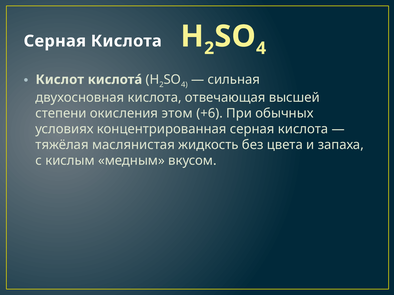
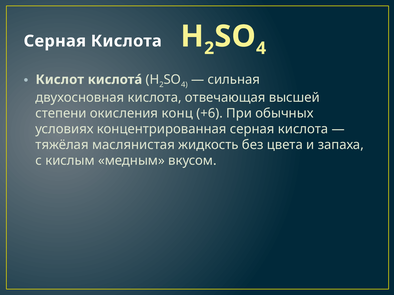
этом: этом -> конц (177, 113)
